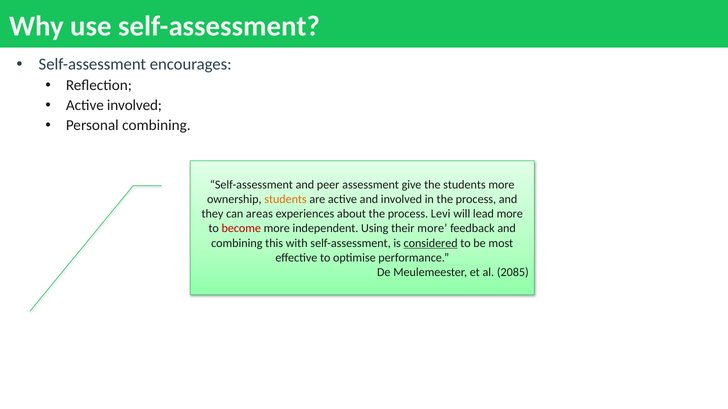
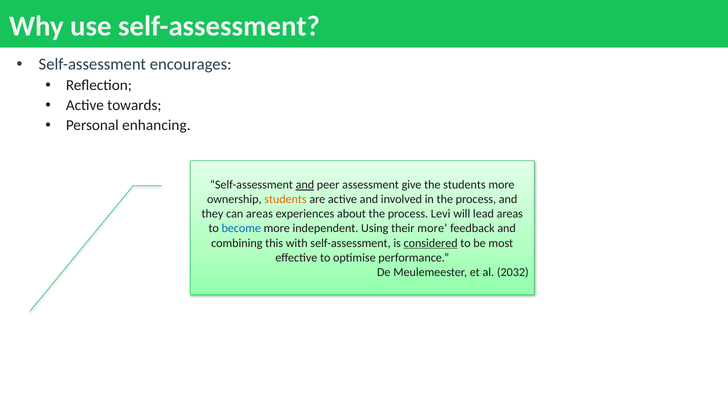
Active involved: involved -> towards (134, 105)
Personal combining: combining -> enhancing (156, 126)
and underline: none -> present (305, 185)
lead more: more -> areas (510, 214)
become colour: red -> blue (241, 229)
2085: 2085 -> 2032 (513, 272)
